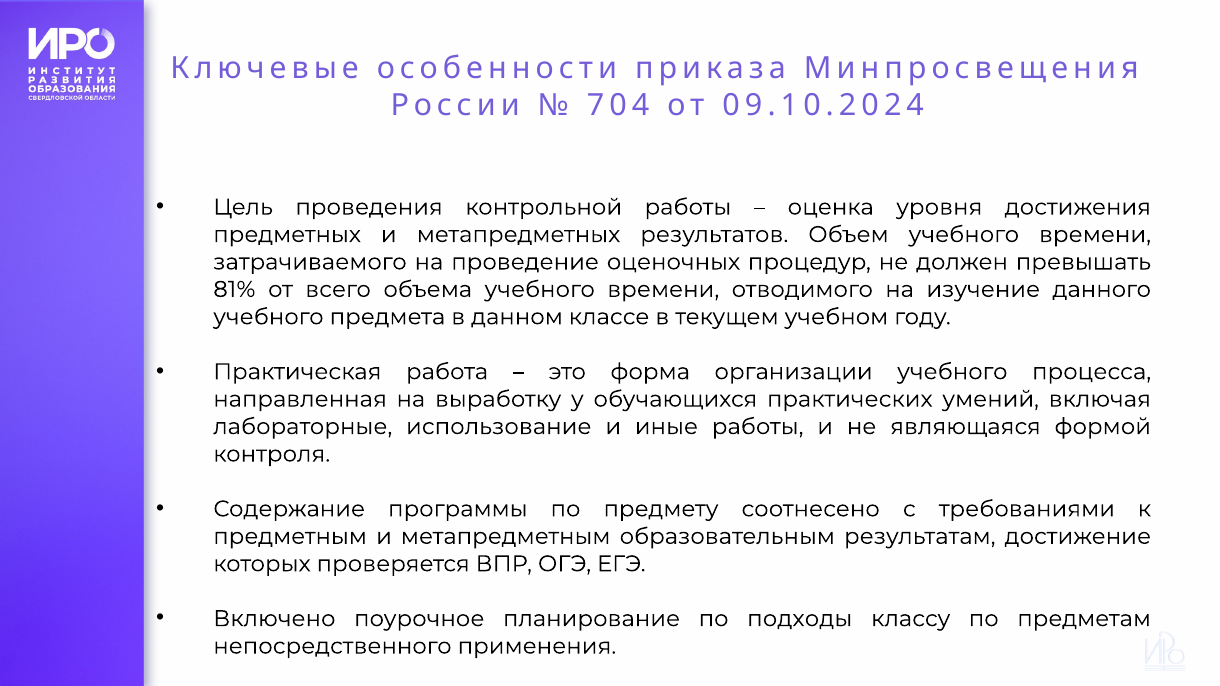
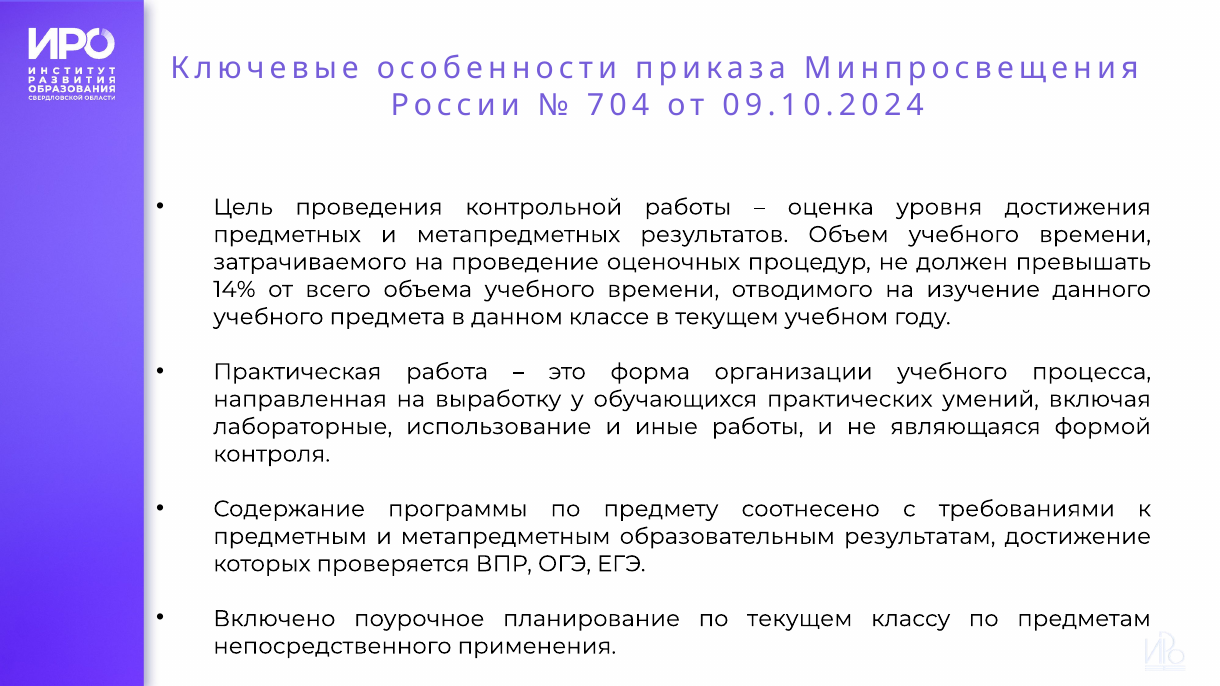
81%: 81% -> 14% (234, 289)
по подходы: подходы -> текущем (800, 619)
